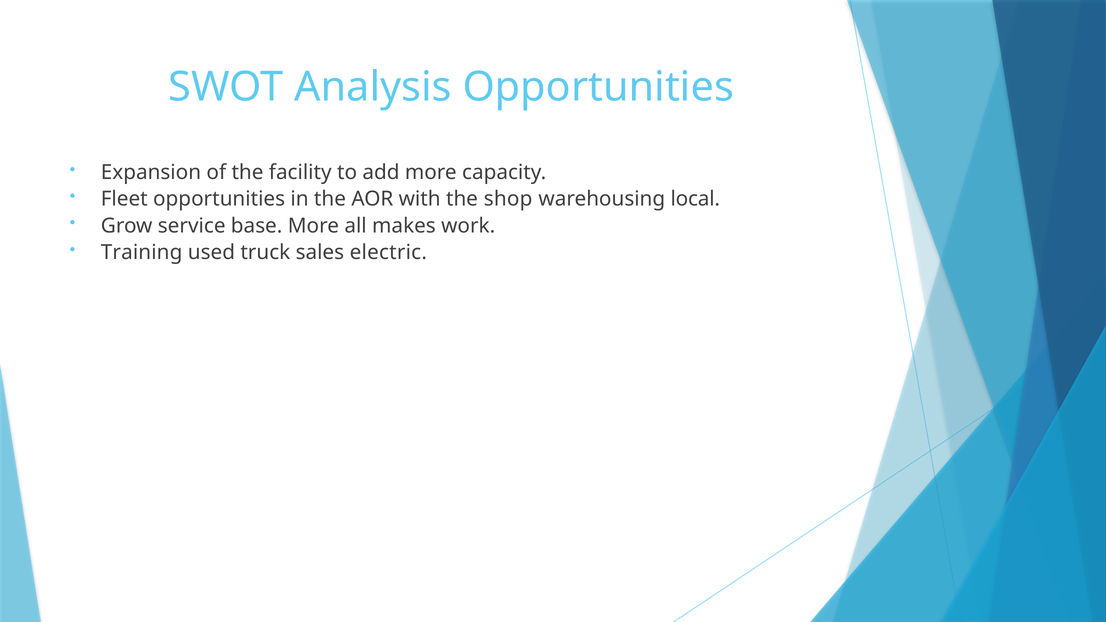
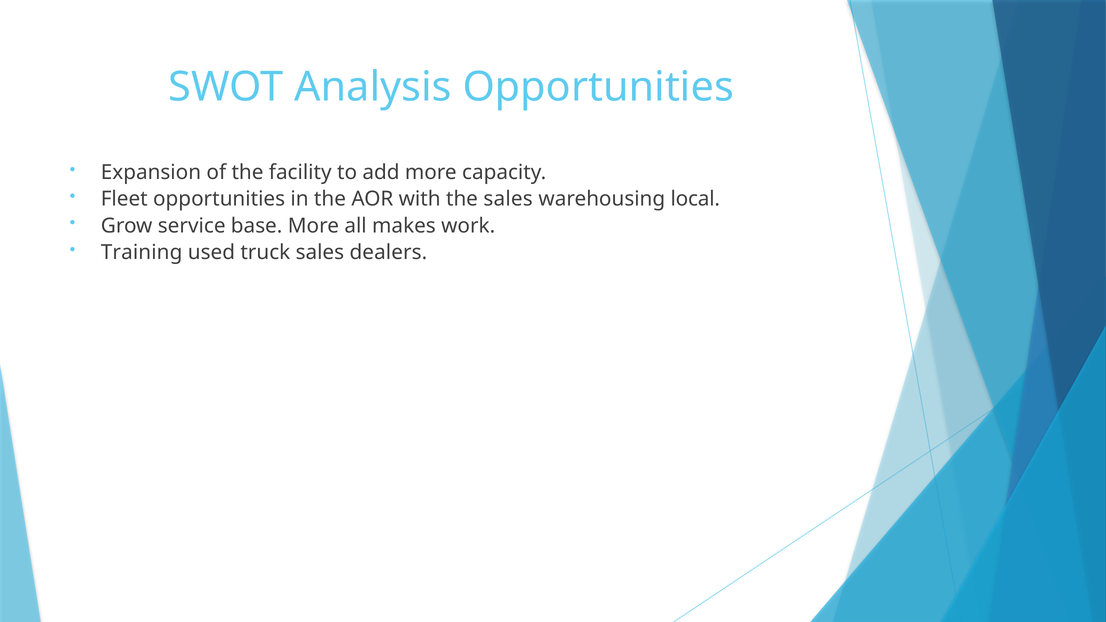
the shop: shop -> sales (508, 199)
electric: electric -> dealers (388, 252)
